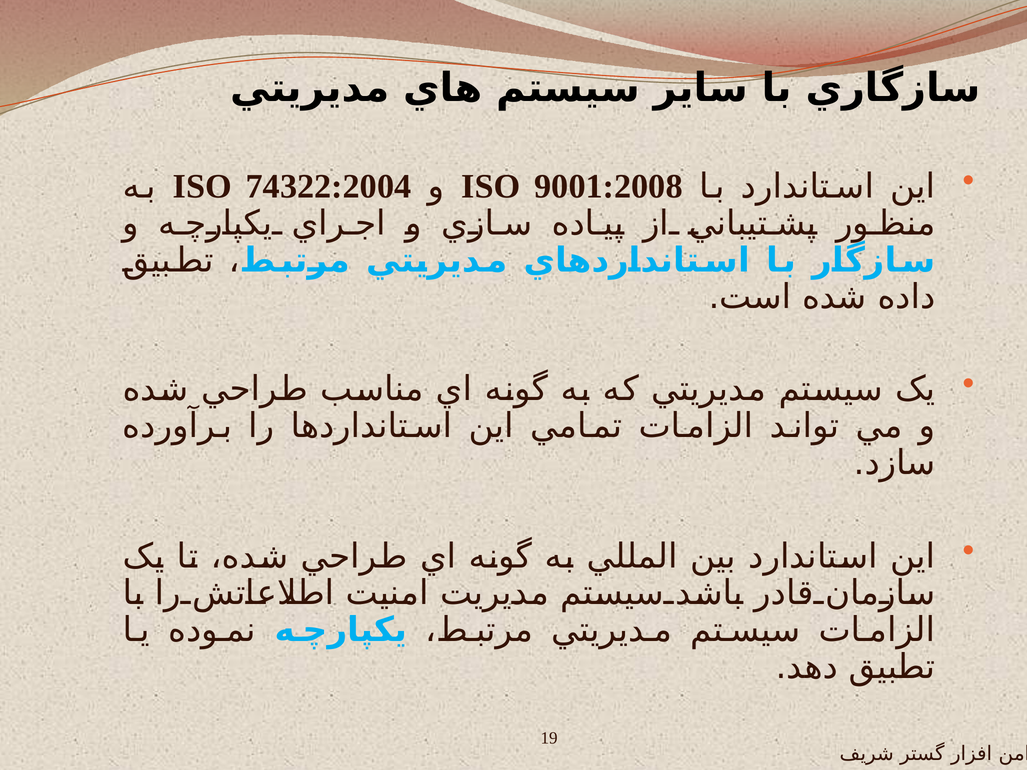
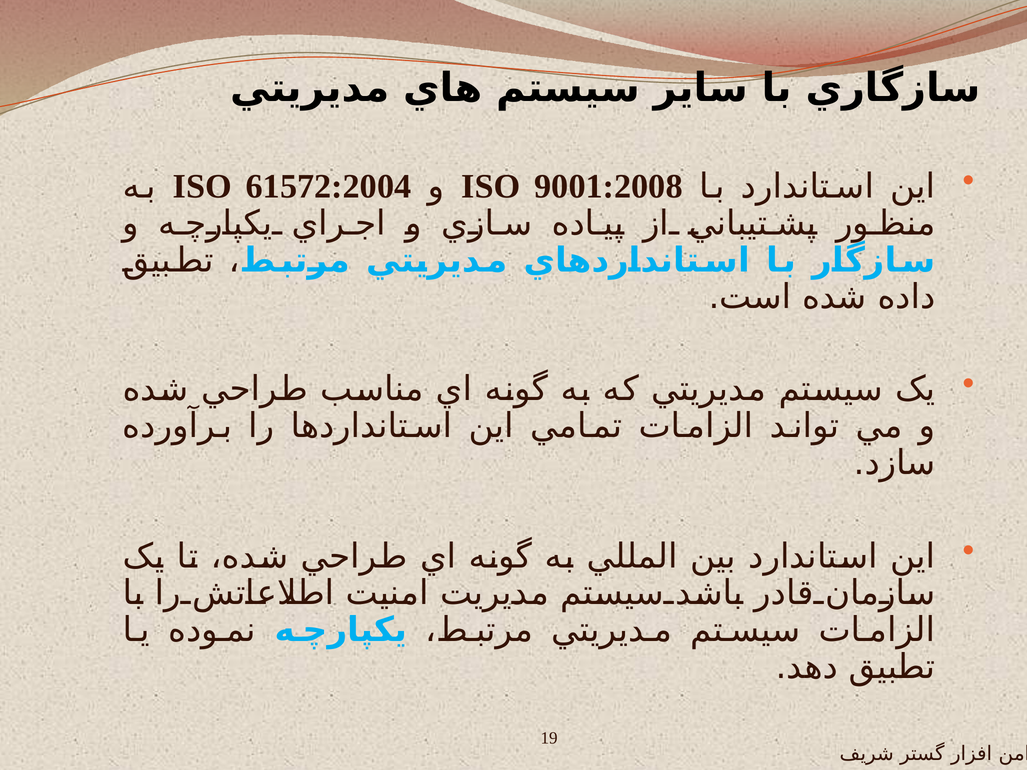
74322:2004: 74322:2004 -> 61572:2004 (329, 186)
